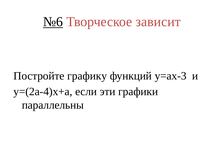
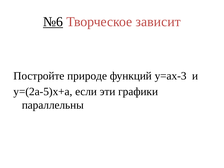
графику: графику -> природе (87, 76)
y=(2a-4)x+a: y=(2a-4)x+a -> y=(2a-5)x+a (43, 92)
